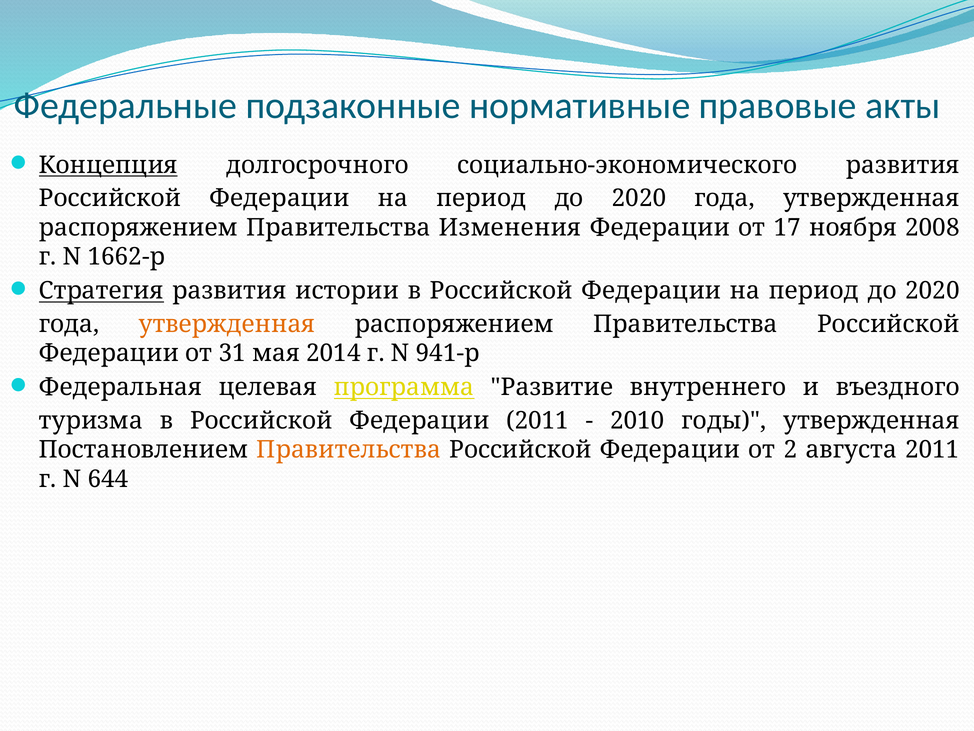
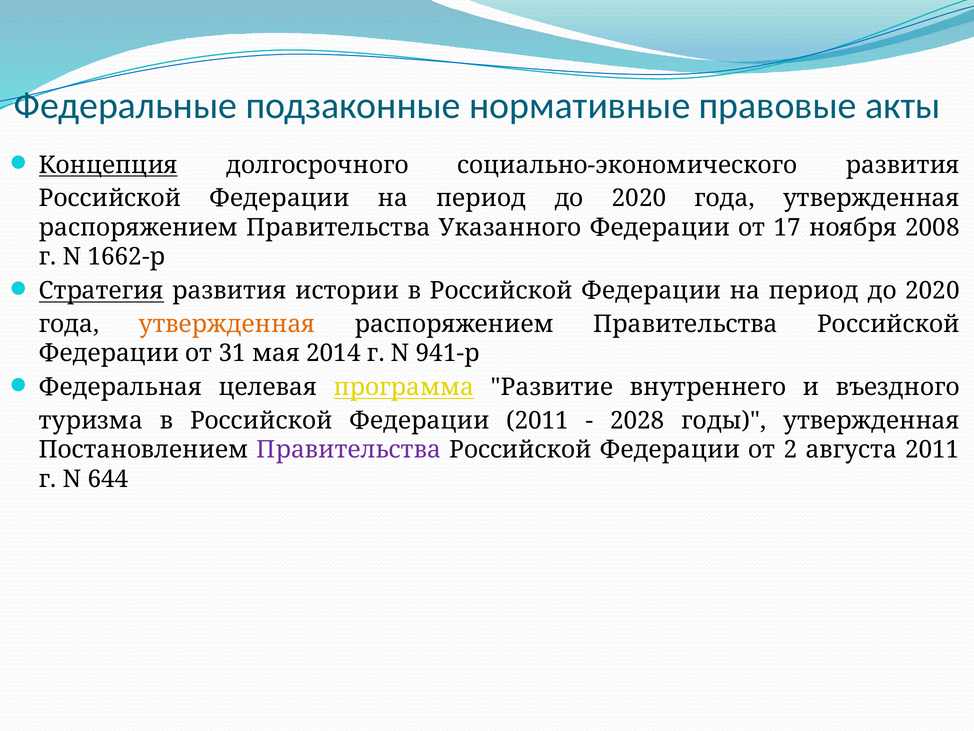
Изменения: Изменения -> Указанного (510, 227)
2010: 2010 -> 2028 (637, 420)
Правительства colour: orange -> purple (349, 449)
